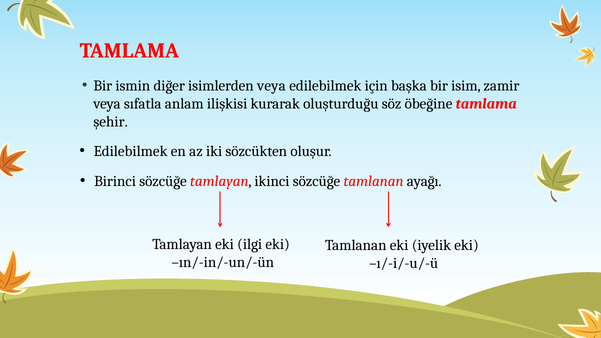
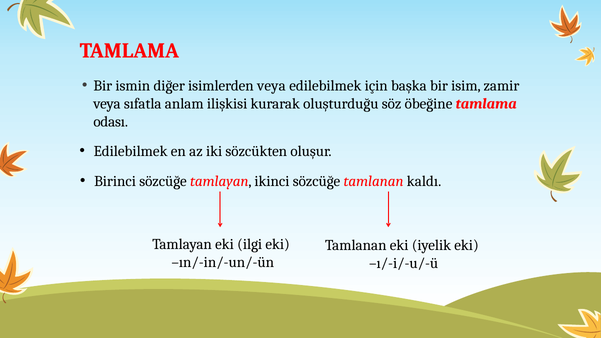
şehir: şehir -> odası (111, 122)
ayağı: ayağı -> kaldı (424, 181)
